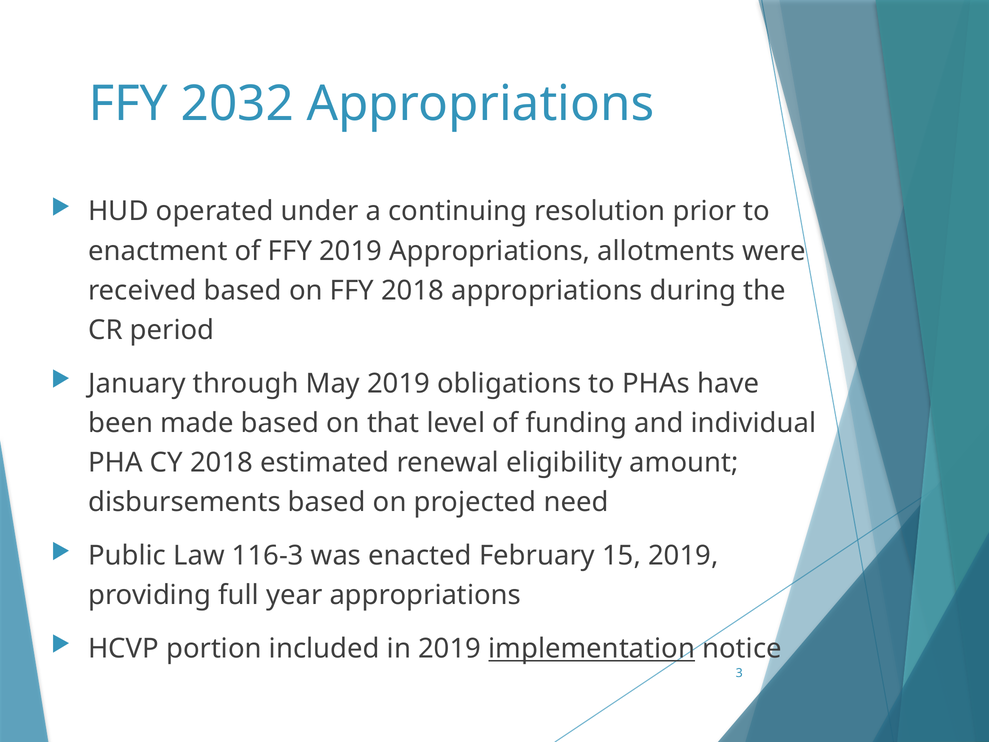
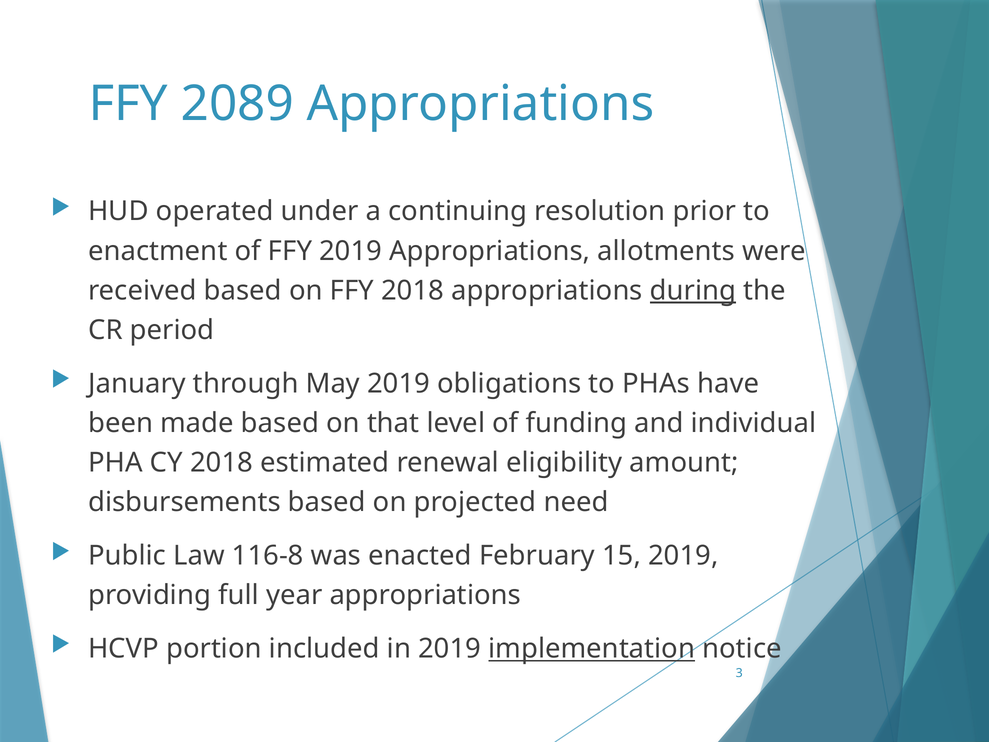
2032: 2032 -> 2089 (237, 104)
during underline: none -> present (693, 291)
116-3: 116-3 -> 116-8 (268, 556)
